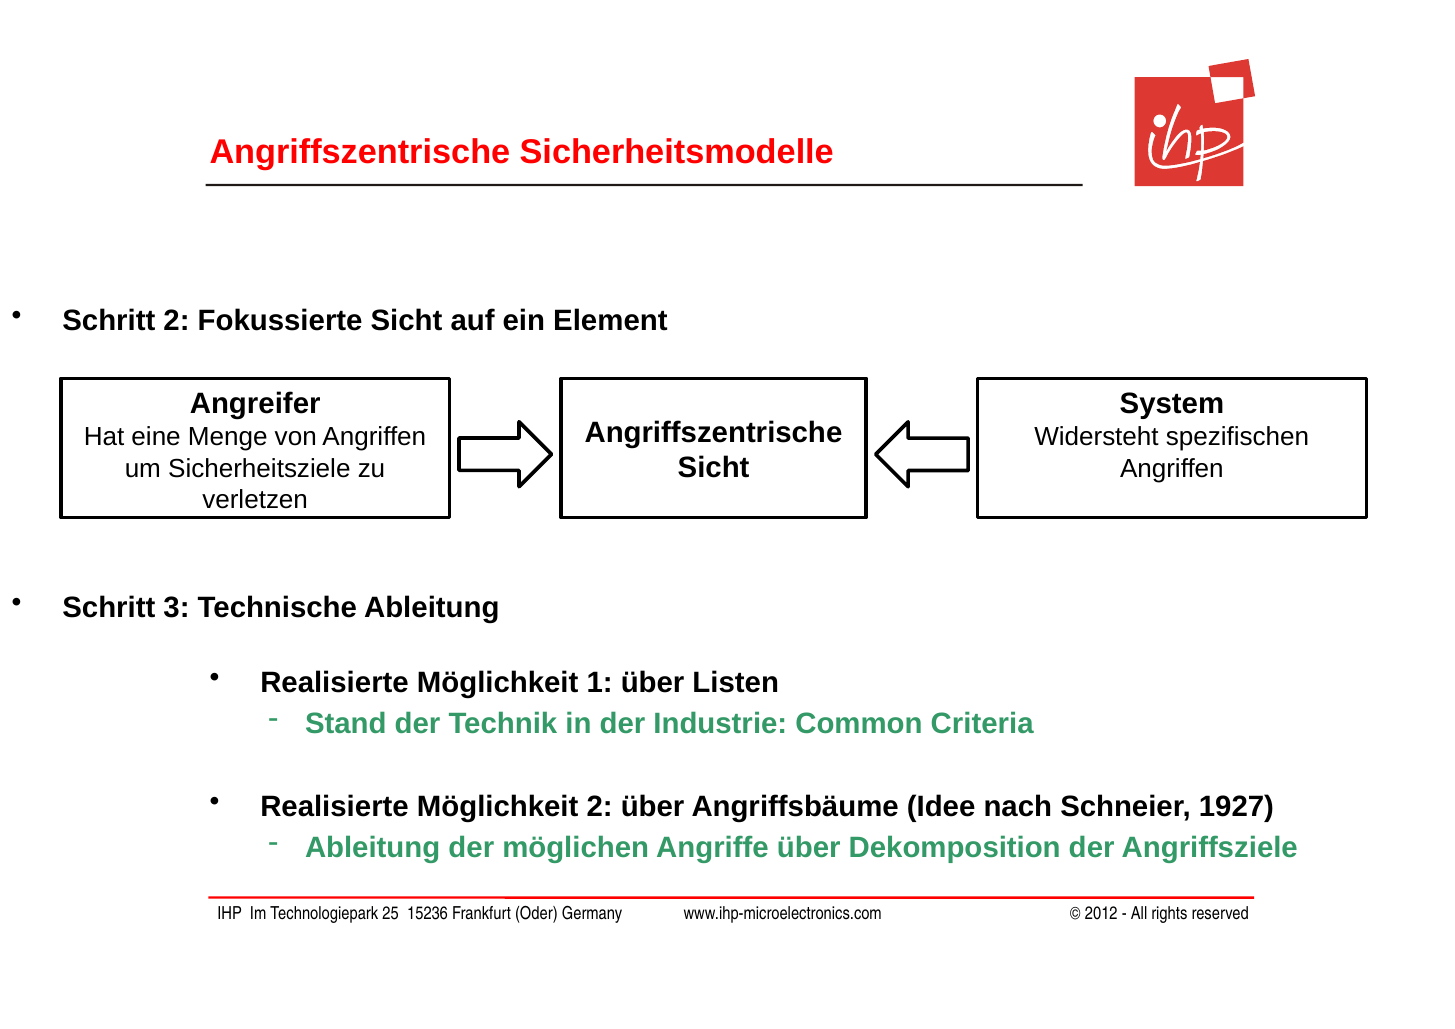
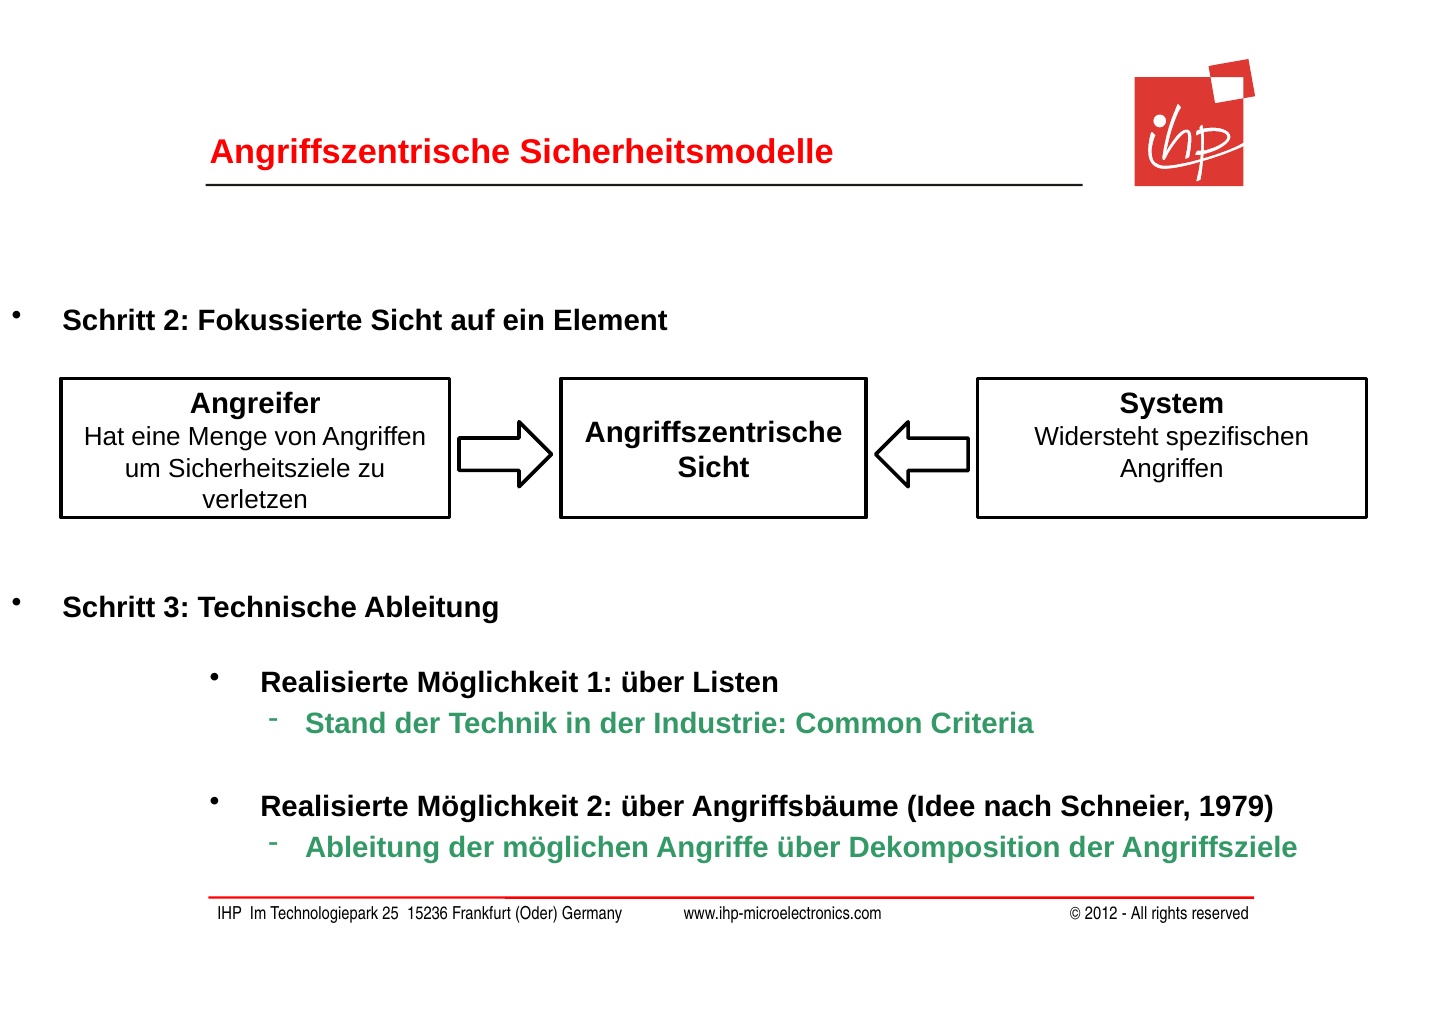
1927: 1927 -> 1979 (1236, 806)
